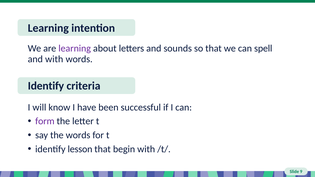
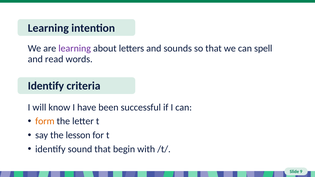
and with: with -> read (54, 59)
form colour: purple -> orange (45, 121)
the words: words -> lesson (78, 135)
lesson: lesson -> sound (80, 149)
